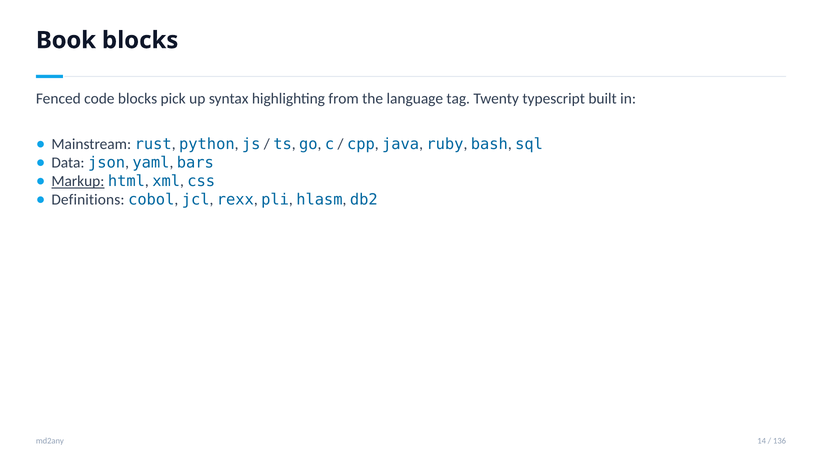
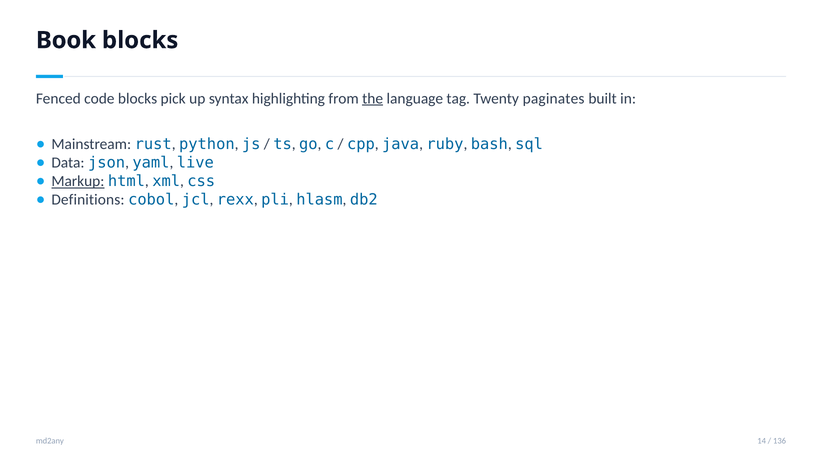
the underline: none -> present (373, 99)
typescript: typescript -> paginates (554, 99)
bars: bars -> live (195, 163)
